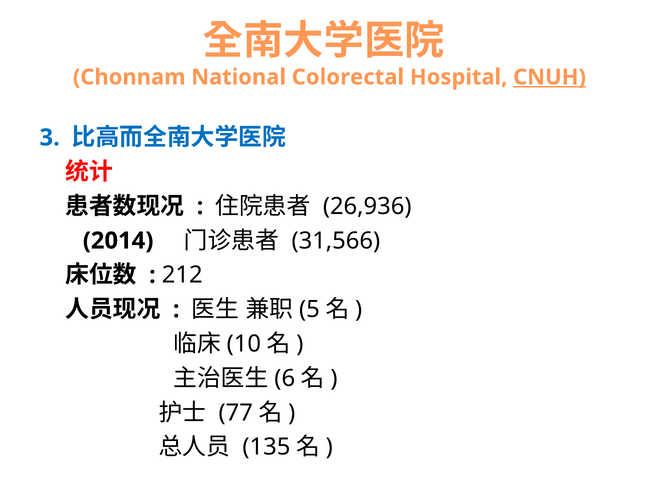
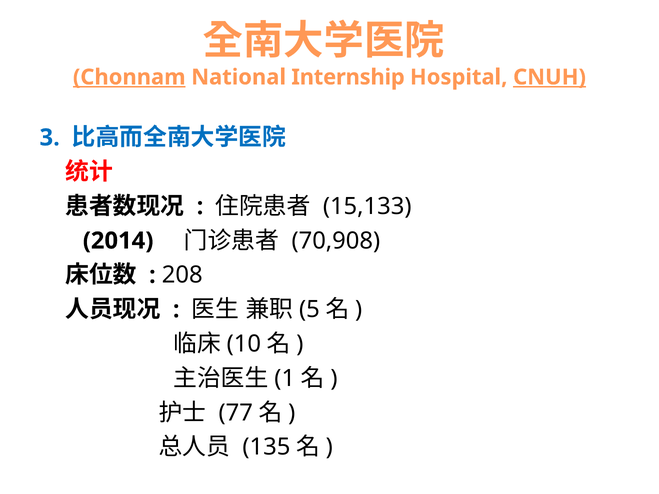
Chonnam underline: none -> present (129, 77)
Colorectal: Colorectal -> Internship (348, 77)
26,936: 26,936 -> 15,133 (367, 206)
31,566: 31,566 -> 70,908 (336, 241)
212: 212 -> 208 (182, 275)
6: 6 -> 1 (285, 378)
